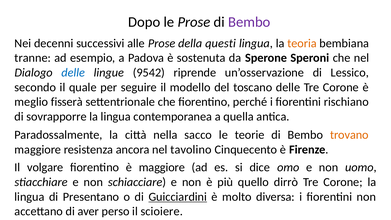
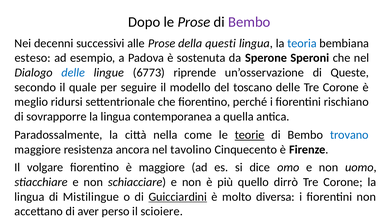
teoria colour: orange -> blue (302, 43)
tranne: tranne -> esteso (33, 58)
9542: 9542 -> 6773 (149, 73)
Lessico: Lessico -> Queste (350, 73)
fisserà: fisserà -> ridursi (67, 102)
sacco: sacco -> come (198, 135)
teorie underline: none -> present (250, 135)
trovano colour: orange -> blue (349, 135)
Presentano: Presentano -> Mistilingue (91, 197)
